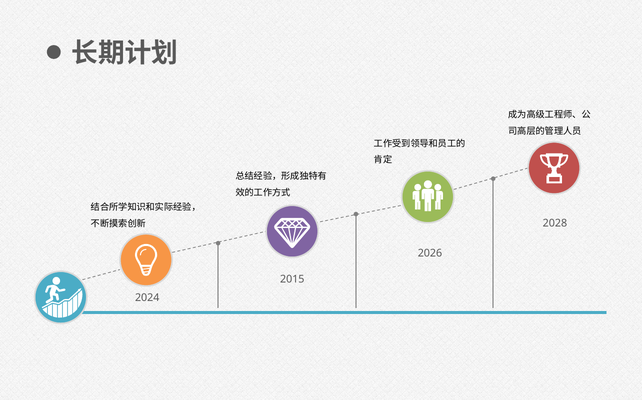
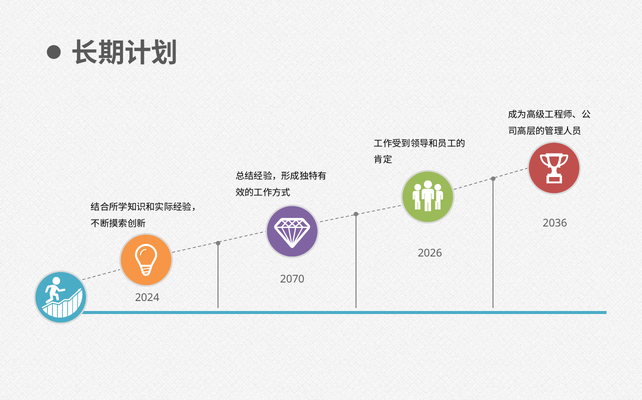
2028: 2028 -> 2036 (555, 223)
2015: 2015 -> 2070 (292, 279)
